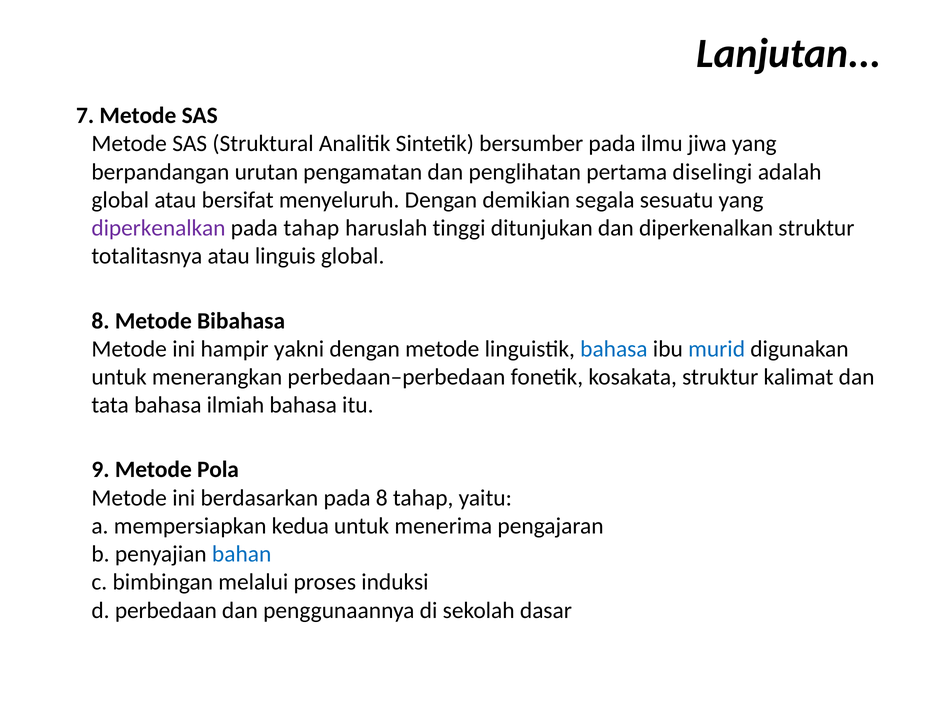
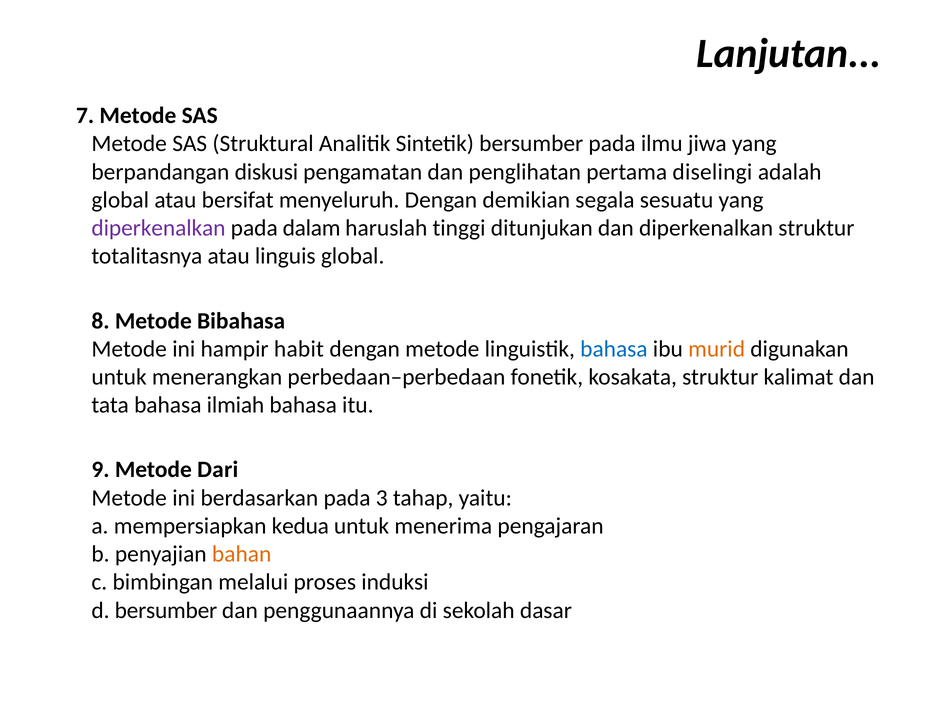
urutan: urutan -> diskusi (266, 172)
pada tahap: tahap -> dalam (312, 228)
yakni: yakni -> habit (299, 349)
murid colour: blue -> orange (717, 349)
Pola: Pola -> Dari (218, 470)
pada 8: 8 -> 3 (382, 498)
bahan colour: blue -> orange (242, 554)
d perbedaan: perbedaan -> bersumber (166, 611)
